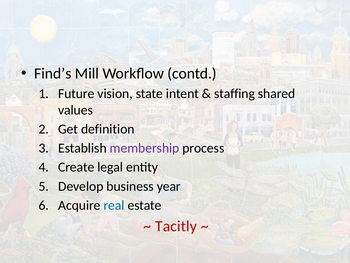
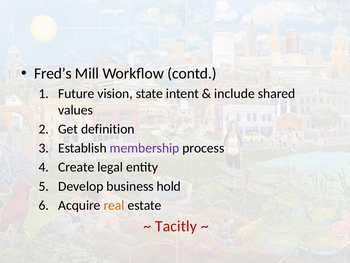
Find’s: Find’s -> Fred’s (53, 73)
staffing: staffing -> include (235, 94)
year: year -> hold (169, 186)
real colour: blue -> orange (114, 205)
